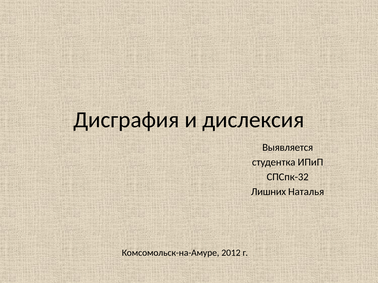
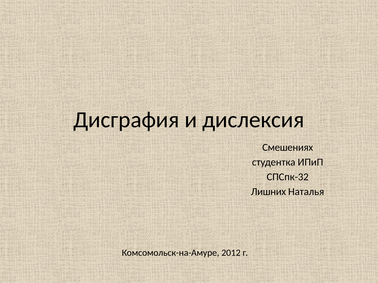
Выявляется: Выявляется -> Смешениях (288, 148)
